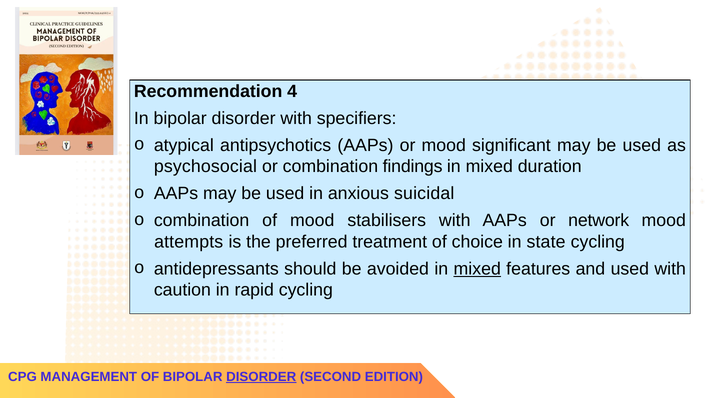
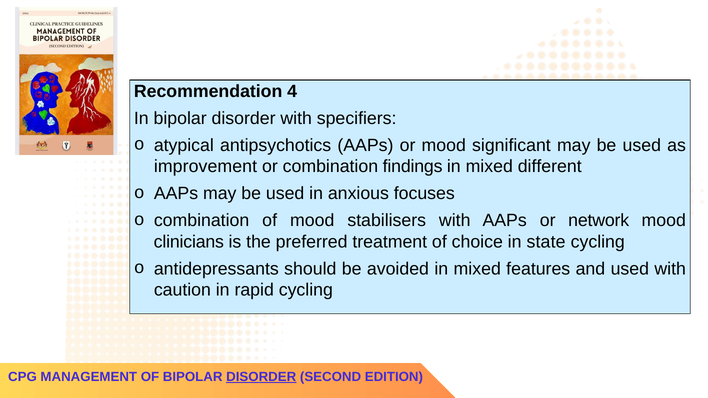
psychosocial: psychosocial -> improvement (205, 167)
duration: duration -> different (550, 167)
suicidal: suicidal -> focuses (424, 194)
attempts: attempts -> clinicians (189, 242)
mixed underline: present -> none (477, 269)
